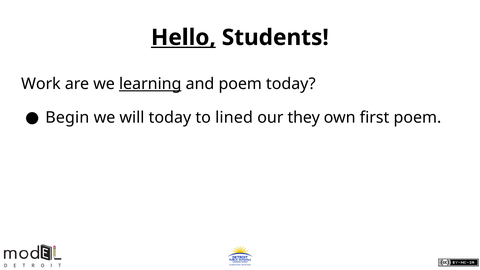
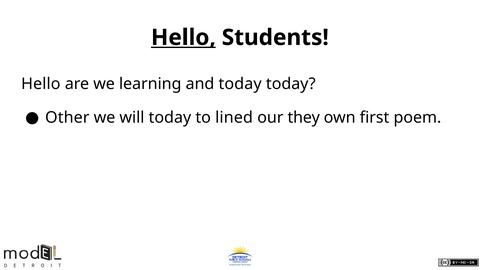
Work: Work -> Hello (41, 84)
learning underline: present -> none (150, 84)
and poem: poem -> today (240, 84)
Begin: Begin -> Other (67, 118)
